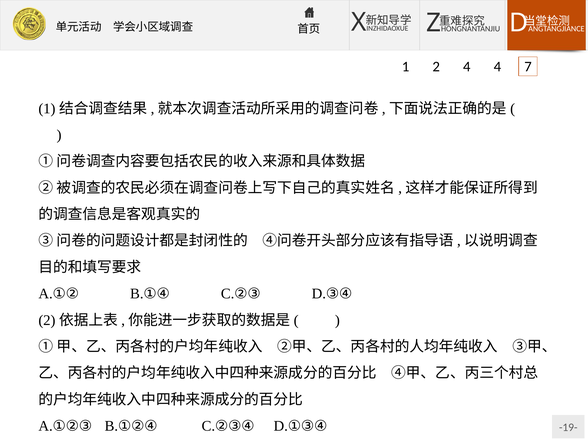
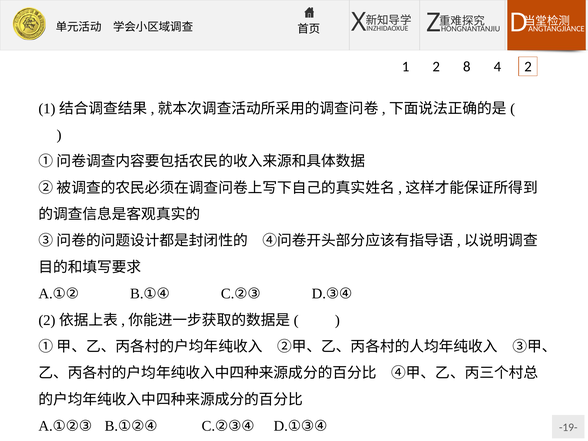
2 4: 4 -> 8 (467, 67)
4 7: 7 -> 2 (528, 67)
